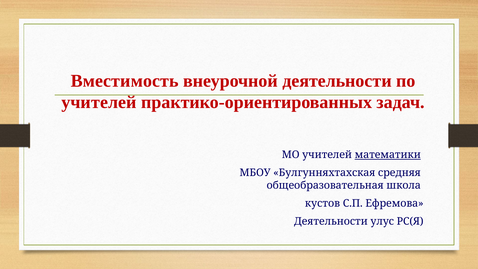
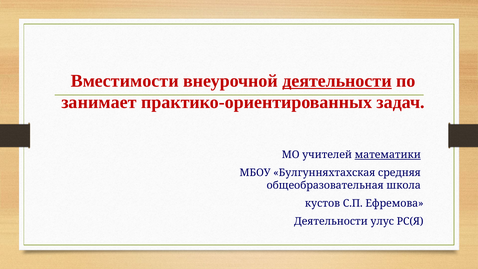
Вместимость: Вместимость -> Вместимости (125, 81)
деятельности underline: none -> present (337, 81)
учителей: учителей -> занимает (99, 102)
